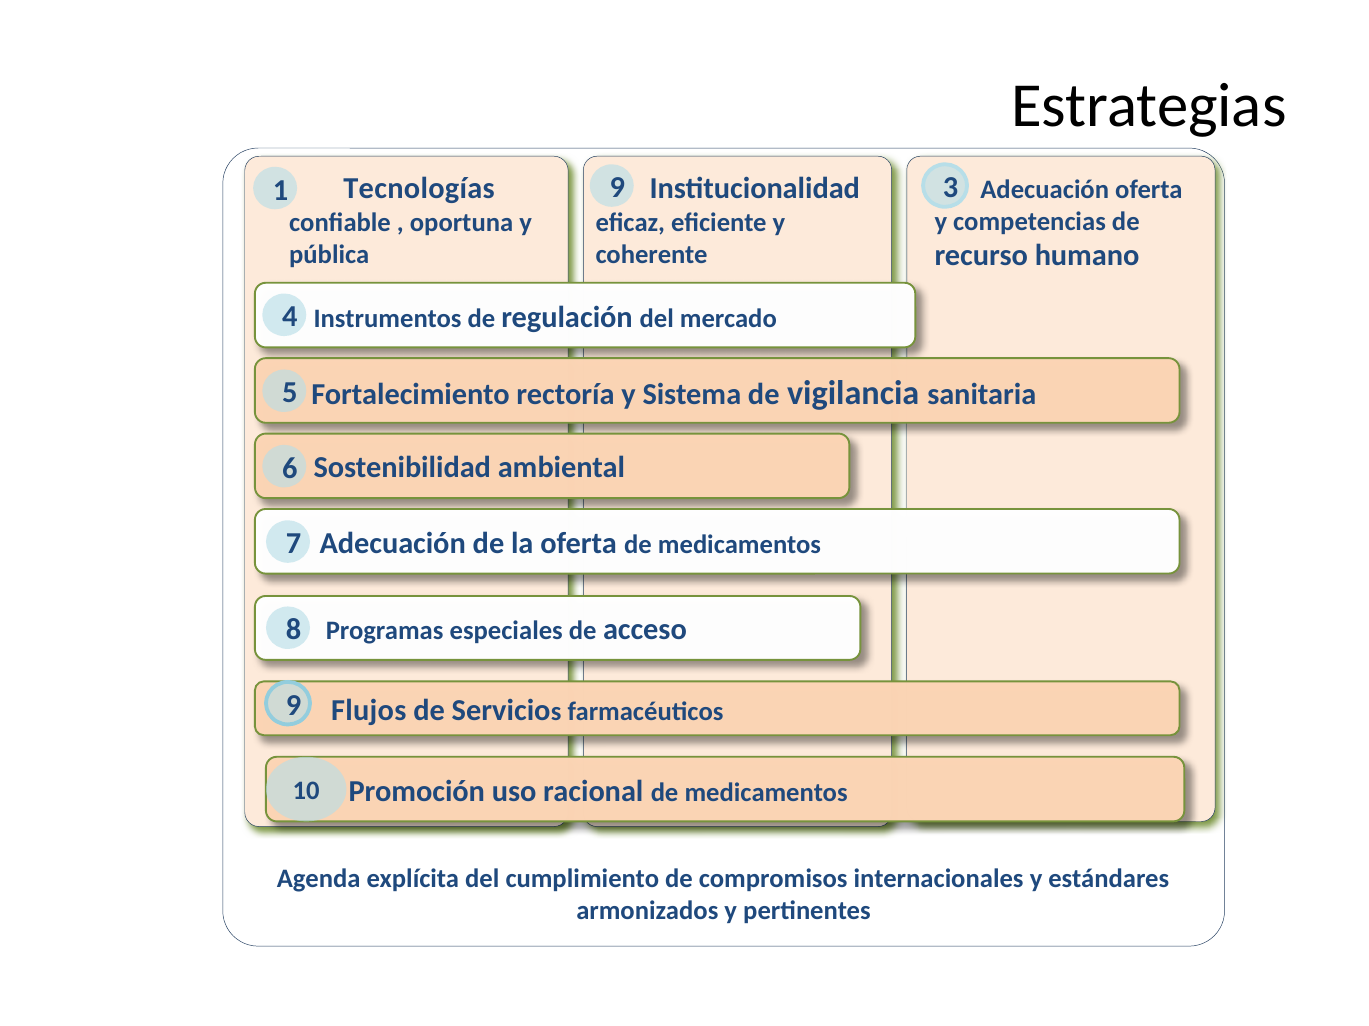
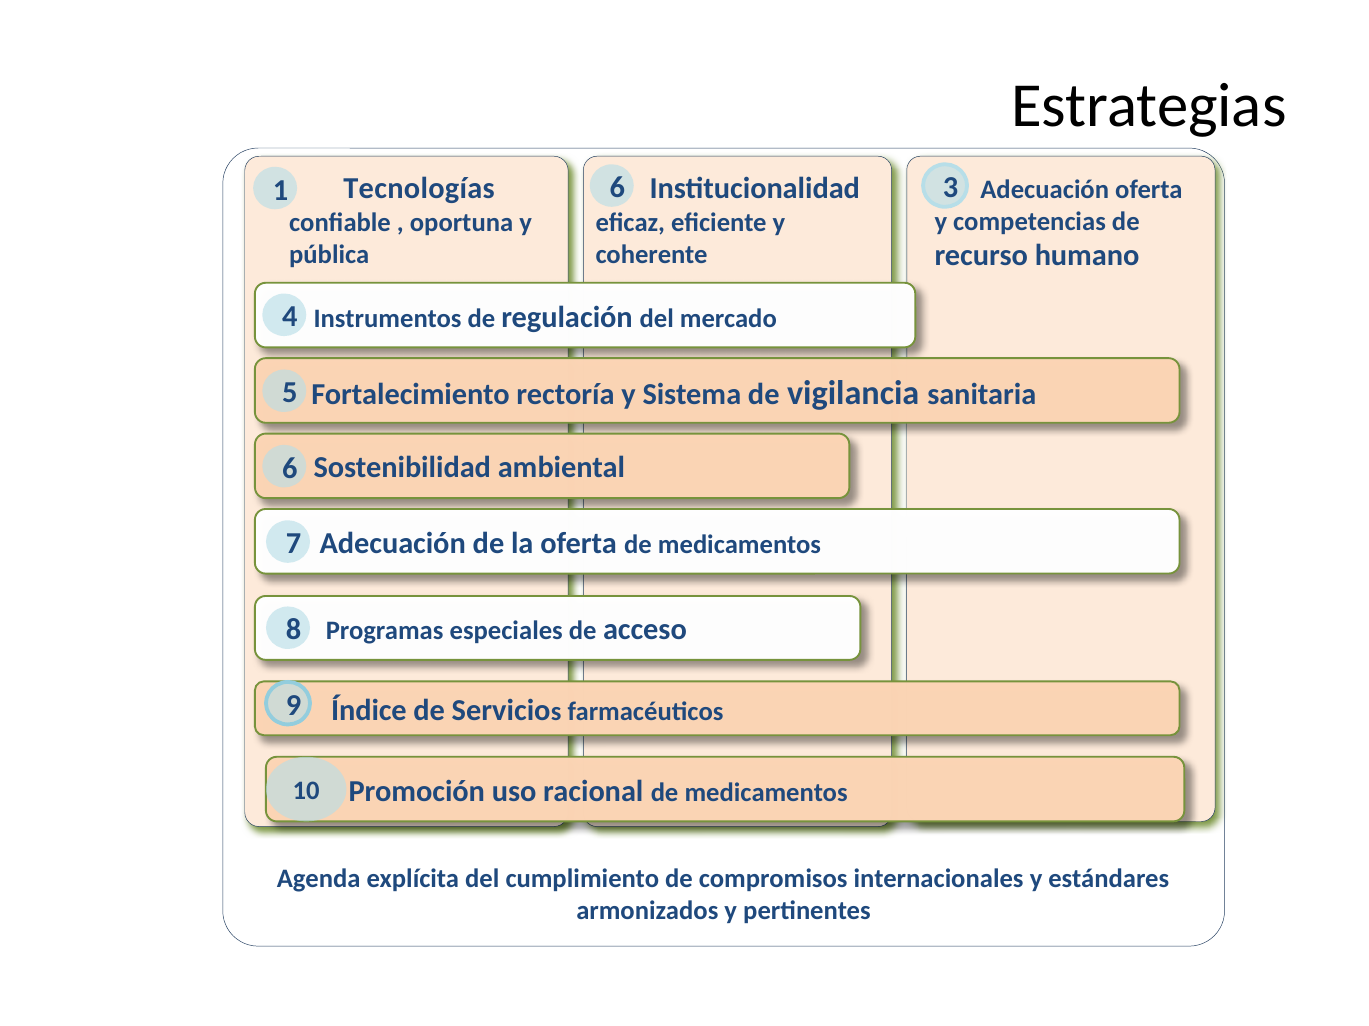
1 9: 9 -> 6 (617, 188)
Flujos: Flujos -> Índice (369, 711)
